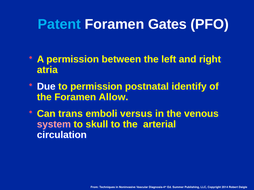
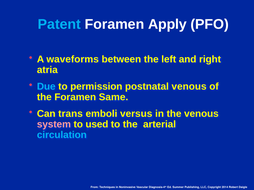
Gates: Gates -> Apply (167, 24)
A permission: permission -> waveforms (73, 59)
Due colour: white -> light blue (46, 87)
postnatal identify: identify -> venous (189, 87)
Allow: Allow -> Same (113, 97)
skull: skull -> used (97, 125)
circulation colour: white -> light blue (62, 135)
